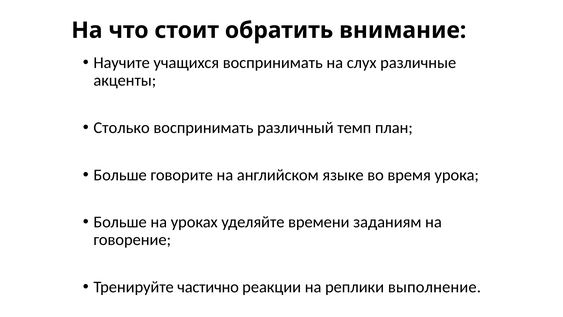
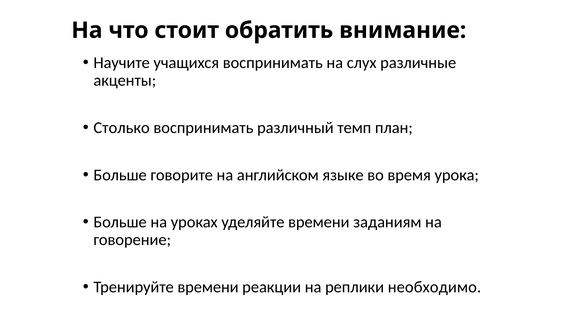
Тренируйте частично: частично -> времени (208, 287)
выполнение: выполнение -> необходимо (434, 287)
